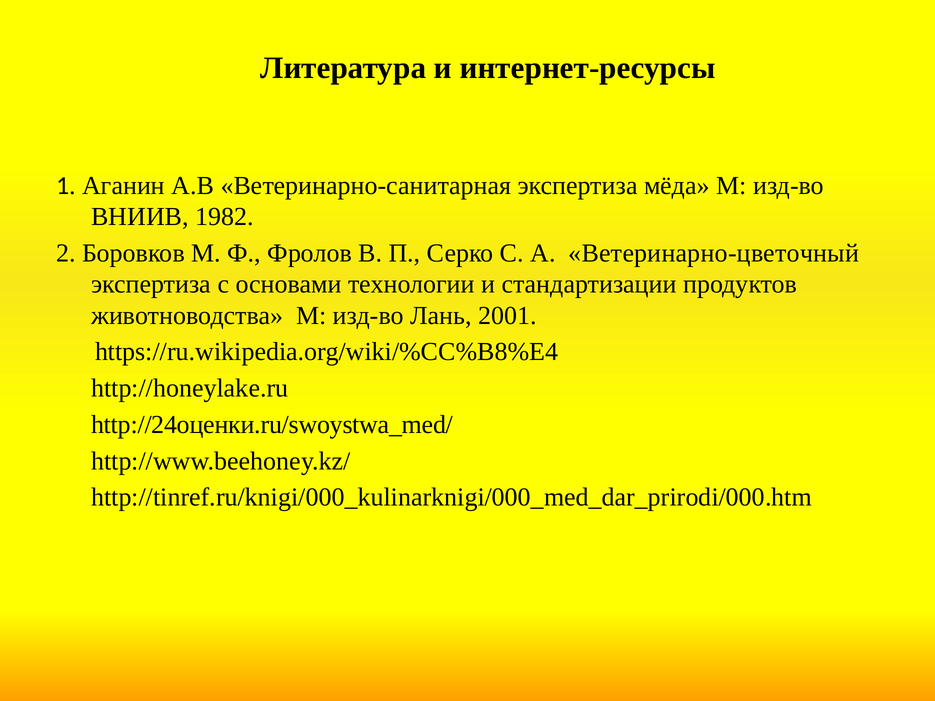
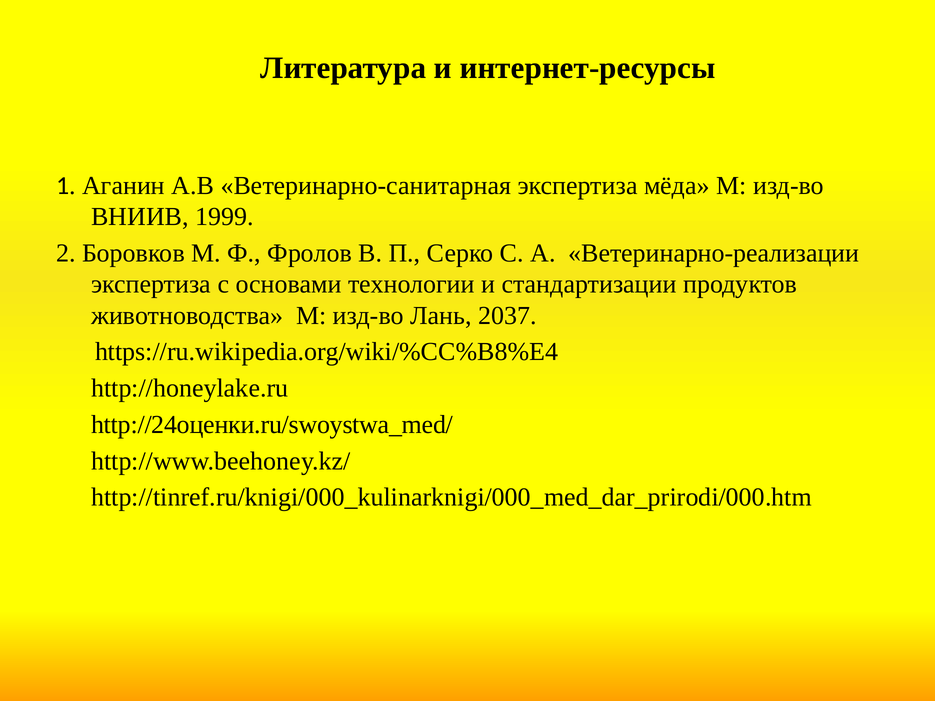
1982: 1982 -> 1999 (224, 217)
Ветеринарно-цветочный: Ветеринарно-цветочный -> Ветеринарно-реализации (714, 253)
2001: 2001 -> 2037 (507, 316)
